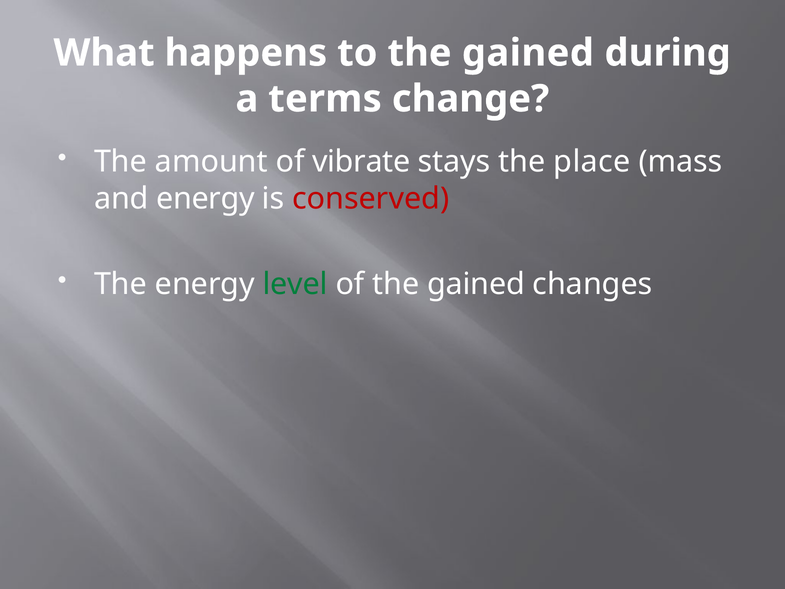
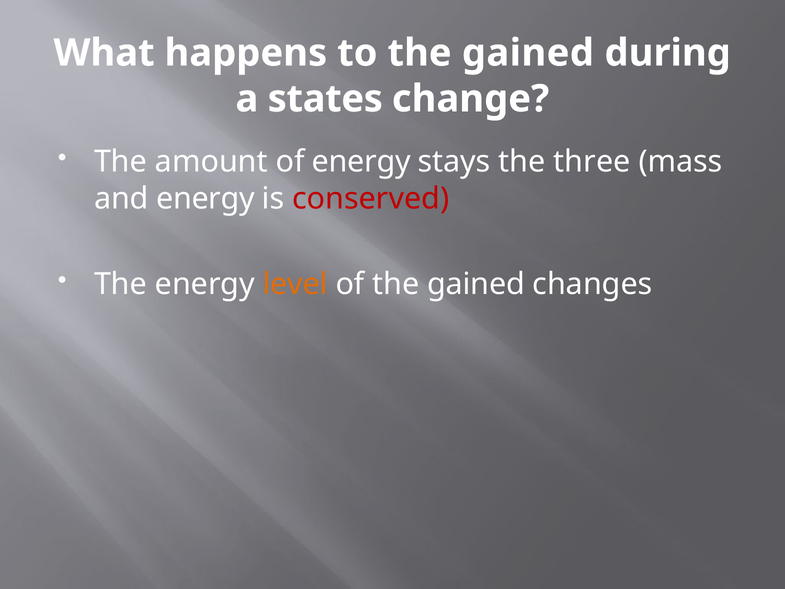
terms: terms -> states (325, 99)
of vibrate: vibrate -> energy (361, 162)
place: place -> three (592, 162)
level colour: green -> orange (295, 284)
